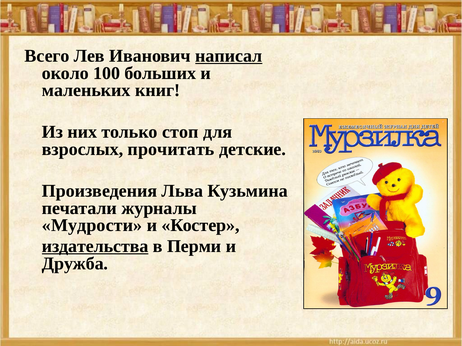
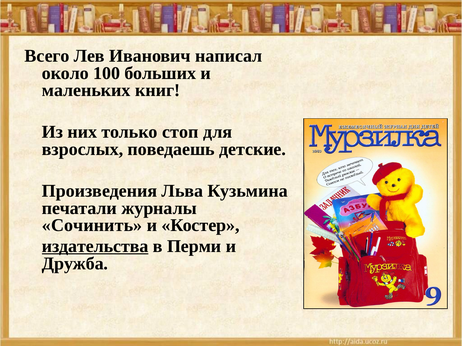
написал underline: present -> none (229, 56)
прочитать: прочитать -> поведаешь (171, 149)
Мудрости: Мудрости -> Сочинить (92, 226)
